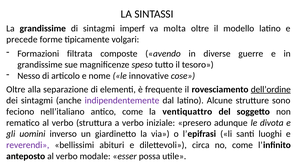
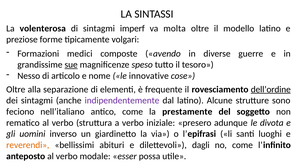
La grandissime: grandissime -> volenterosa (43, 28)
precede: precede -> preziose (22, 40)
filtrata: filtrata -> medici (80, 54)
sue underline: none -> present (71, 65)
ventiquattro: ventiquattro -> prestamente (187, 112)
reverendi colour: purple -> orange (28, 145)
circa: circa -> dagli (201, 145)
